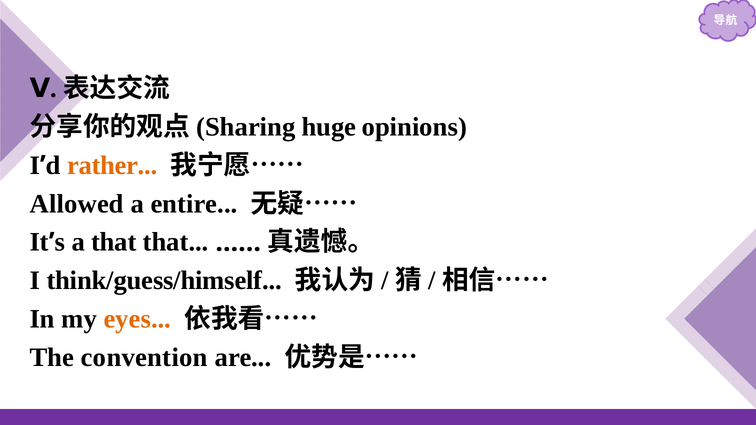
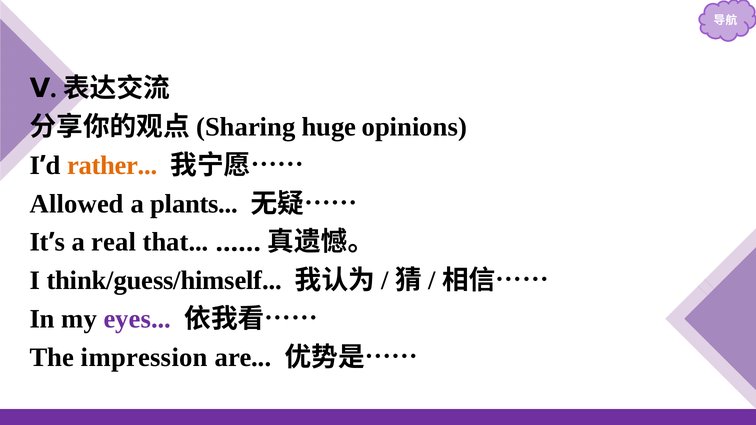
entire: entire -> plants (194, 204)
a that: that -> real (114, 242)
eyes colour: orange -> purple (137, 319)
convention: convention -> impression (144, 357)
